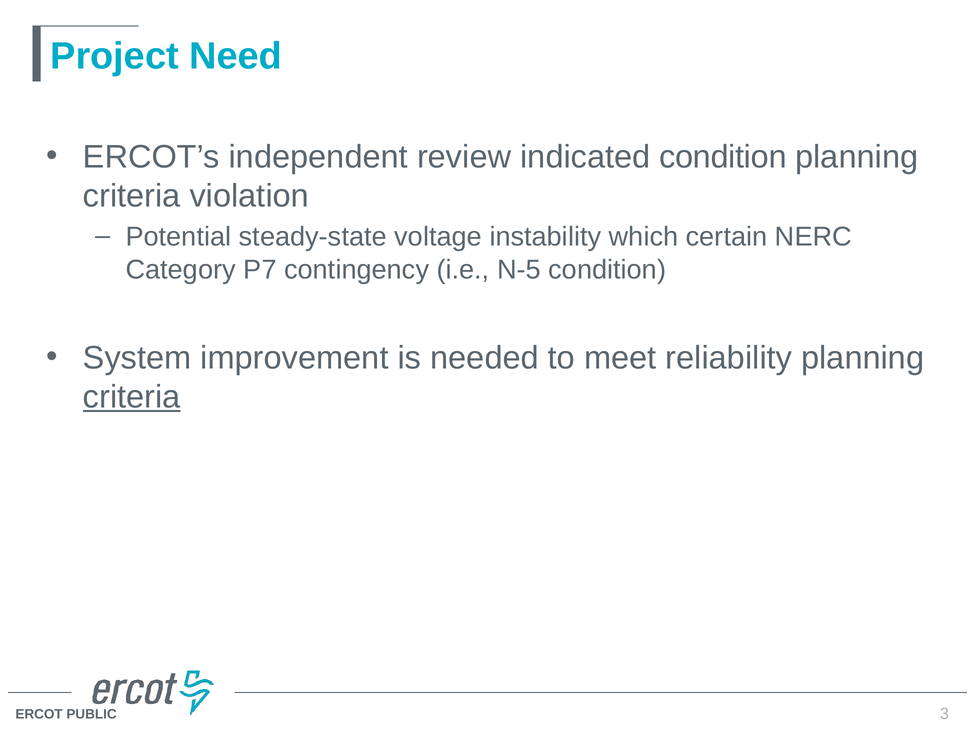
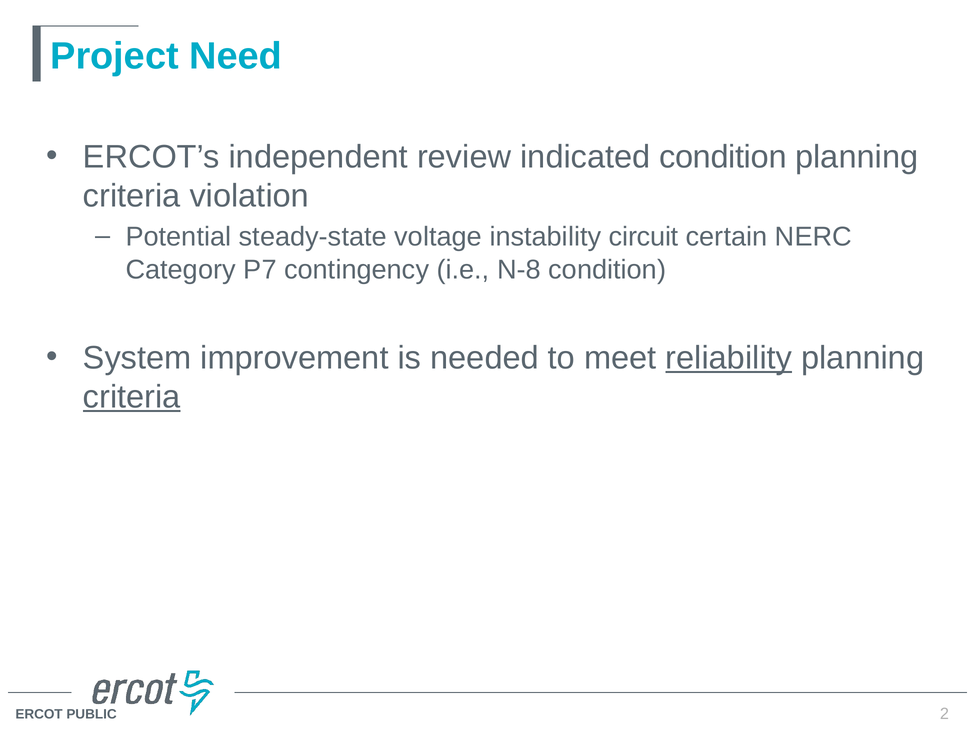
which: which -> circuit (644, 237)
N-5: N-5 -> N-8 (519, 269)
reliability underline: none -> present (729, 358)
3: 3 -> 2 (944, 713)
